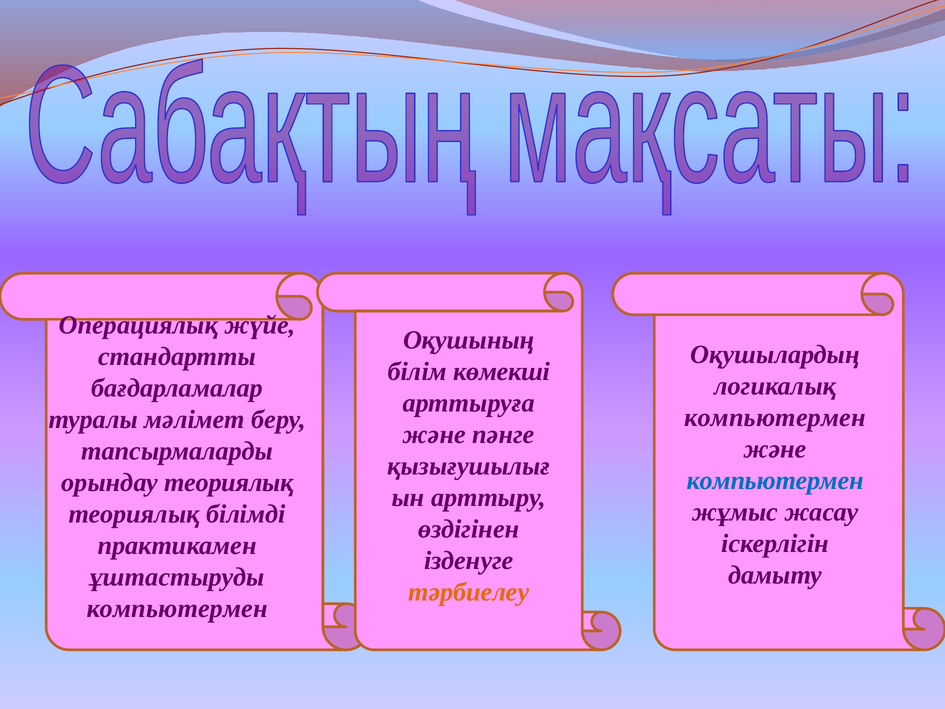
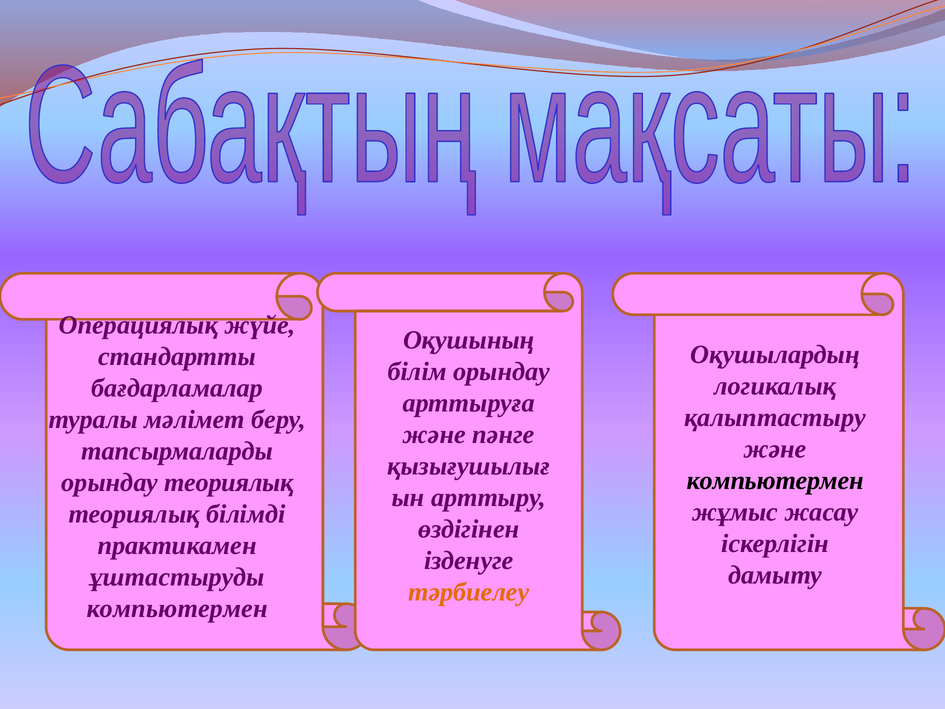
білім көмекші: көмекші -> орындау (502, 371)
компьютермен: компьютермен -> қалыптастыру (775, 417)
компьютермен colour: blue -> black (775, 480)
